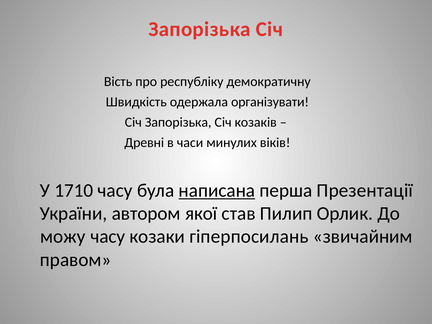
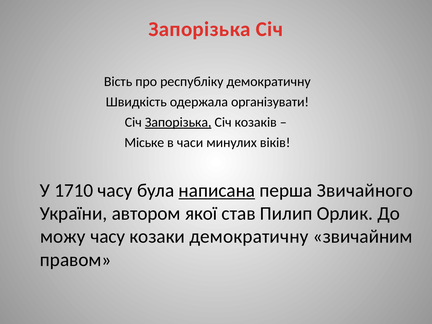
Запорізька underline: none -> present (178, 122)
Древні: Древні -> Міське (144, 143)
Презентації: Презентації -> Звичайного (365, 191)
козаки гіперпосилань: гіперпосилань -> демократичну (249, 237)
